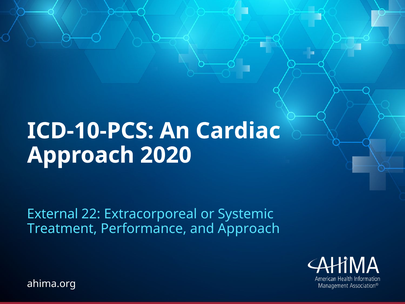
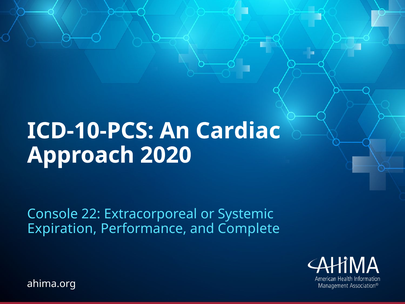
External: External -> Console (53, 214)
Treatment: Treatment -> Expiration (62, 229)
and Approach: Approach -> Complete (249, 229)
